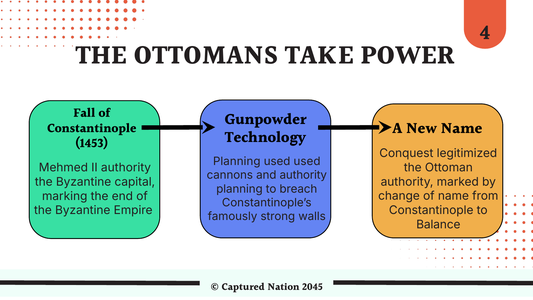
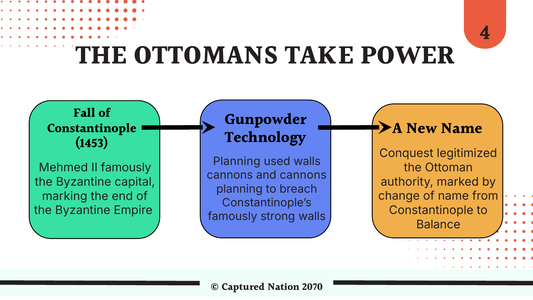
used used: used -> walls (307, 161)
II authority: authority -> famously (126, 168)
and authority: authority -> cannons (303, 175)
2045: 2045 -> 2070 (312, 287)
